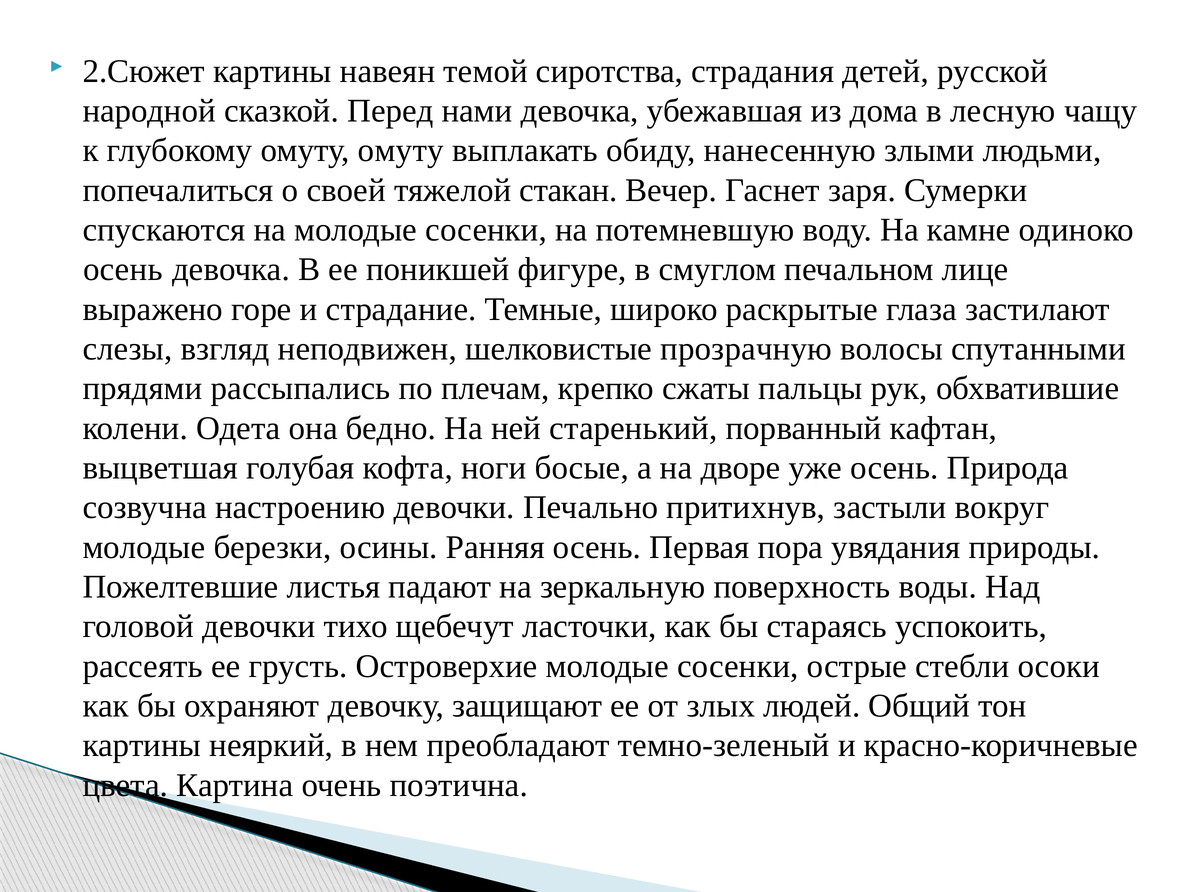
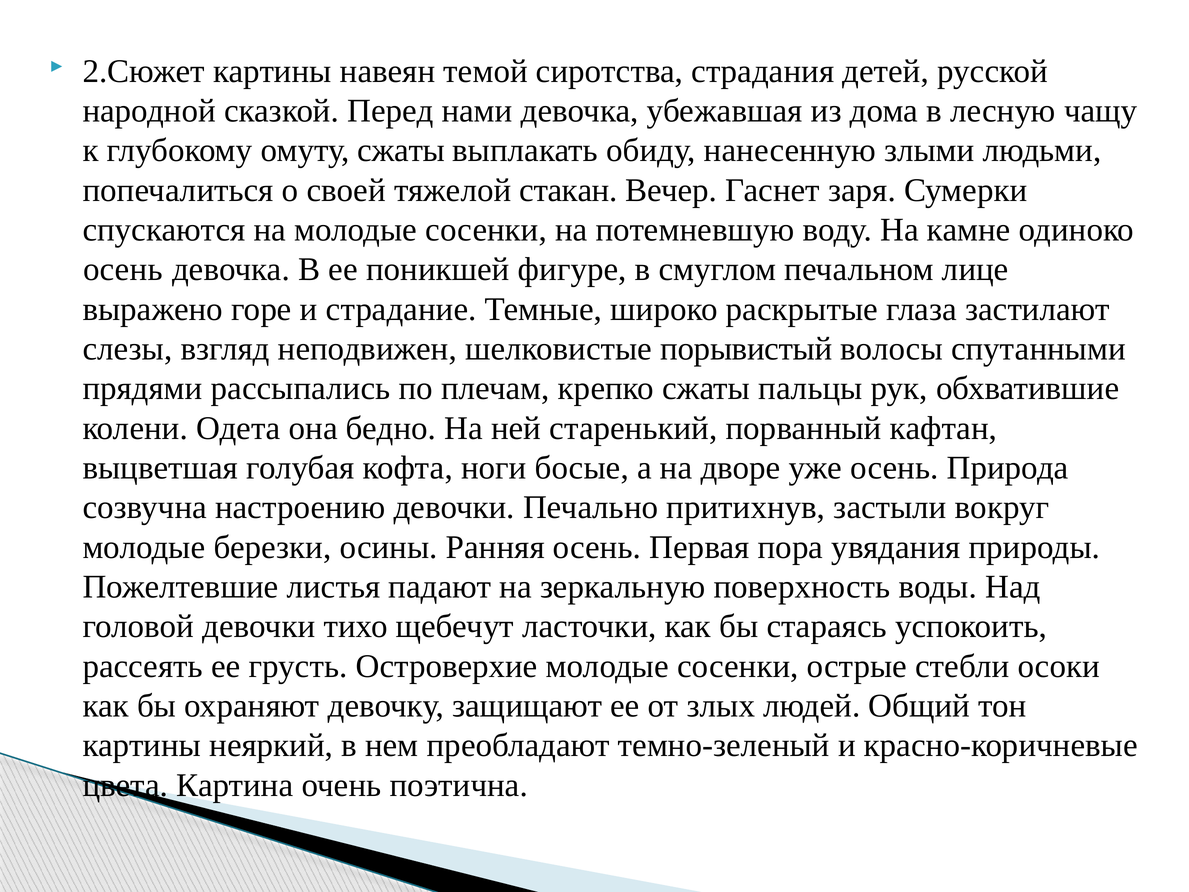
омуту омуту: омуту -> сжаты (401, 151)
прозрачную: прозрачную -> порывистый (746, 349)
